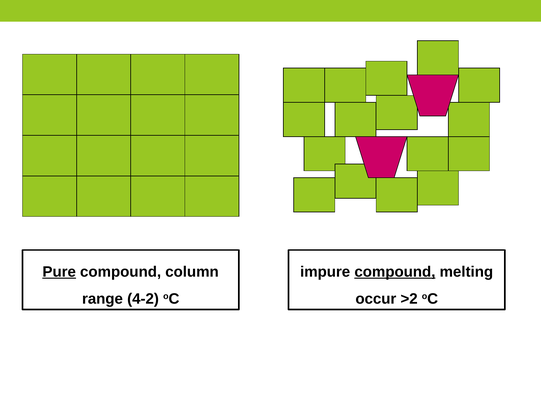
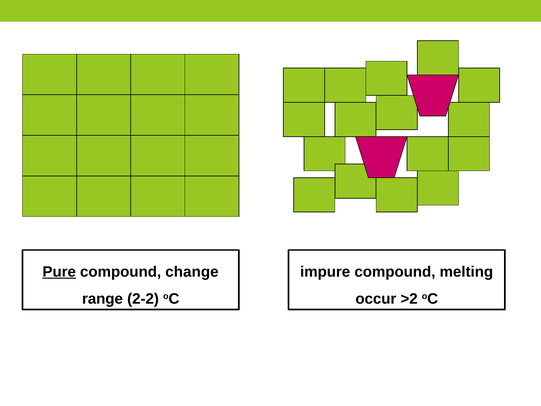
column: column -> change (192, 272)
compound underline: present -> none (395, 272)
4-2: 4-2 -> 2-2 (143, 299)
